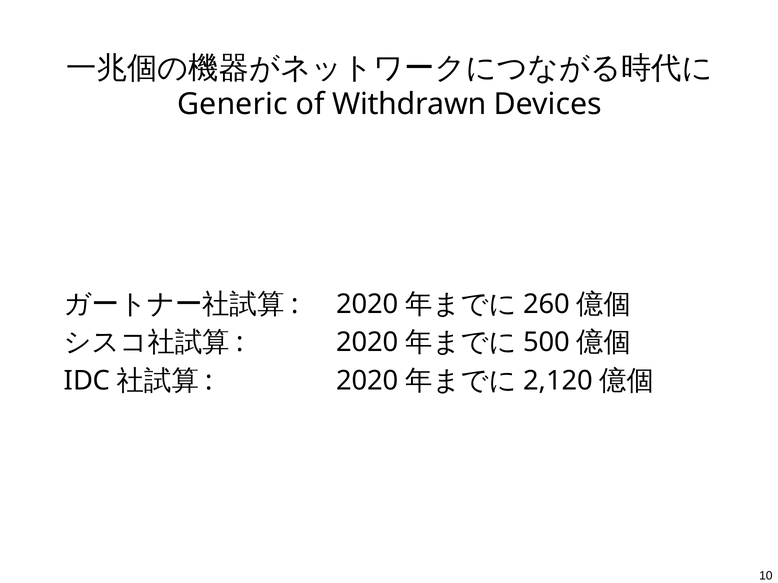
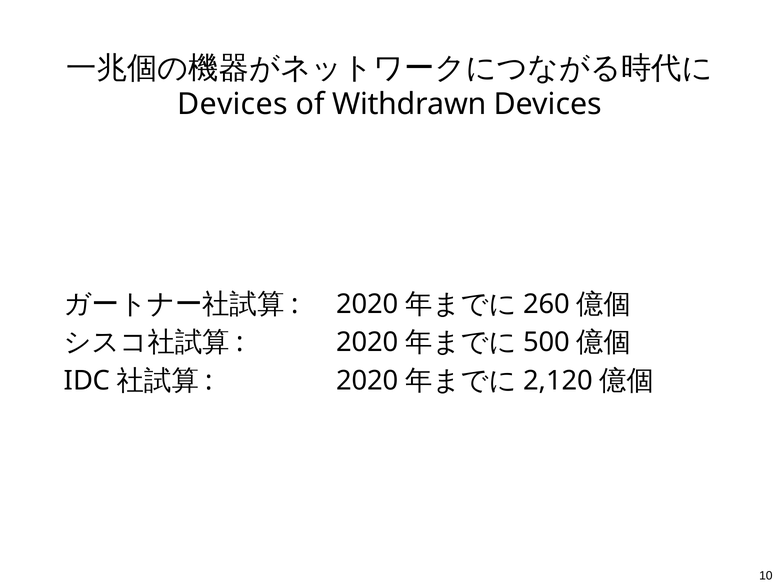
Generic: Generic -> Devices (232, 105)
